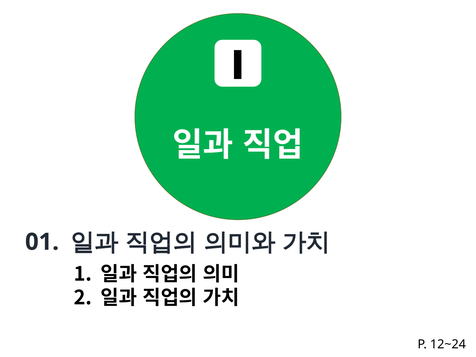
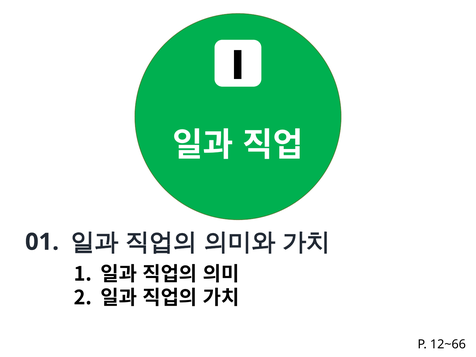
12~24: 12~24 -> 12~66 (448, 344)
